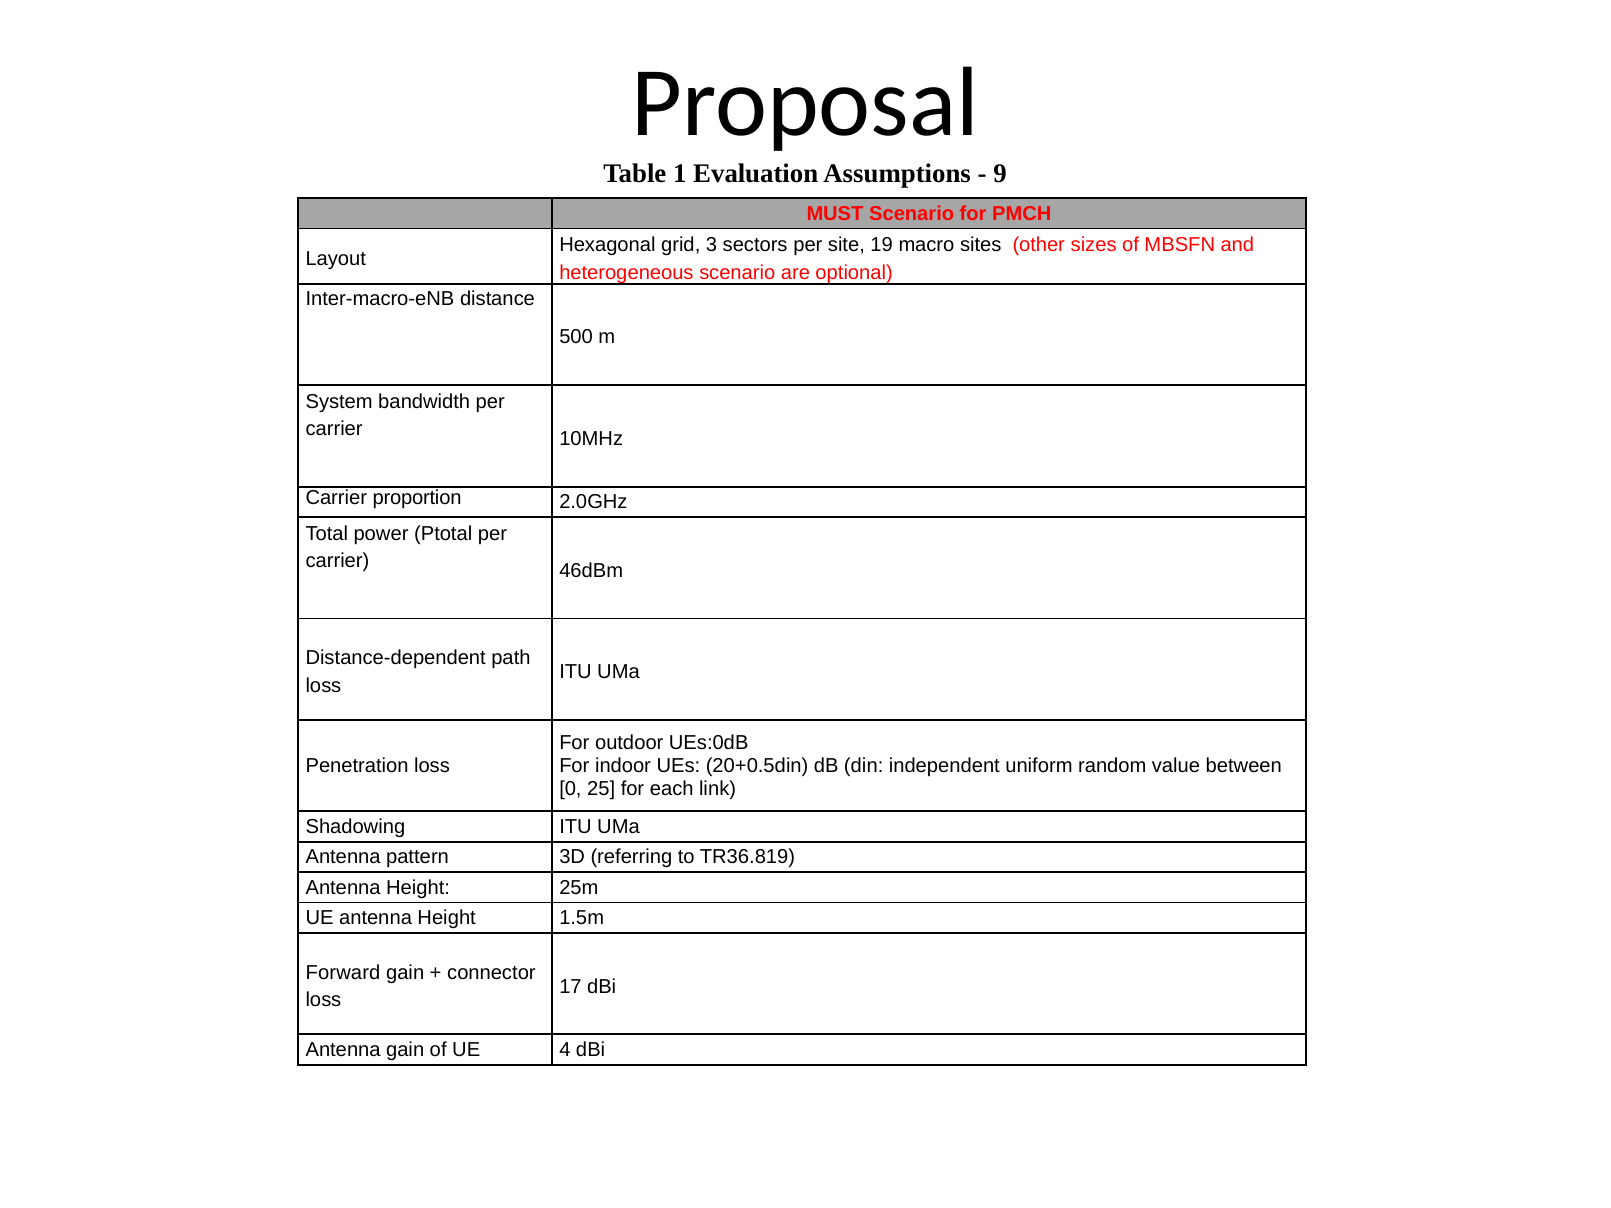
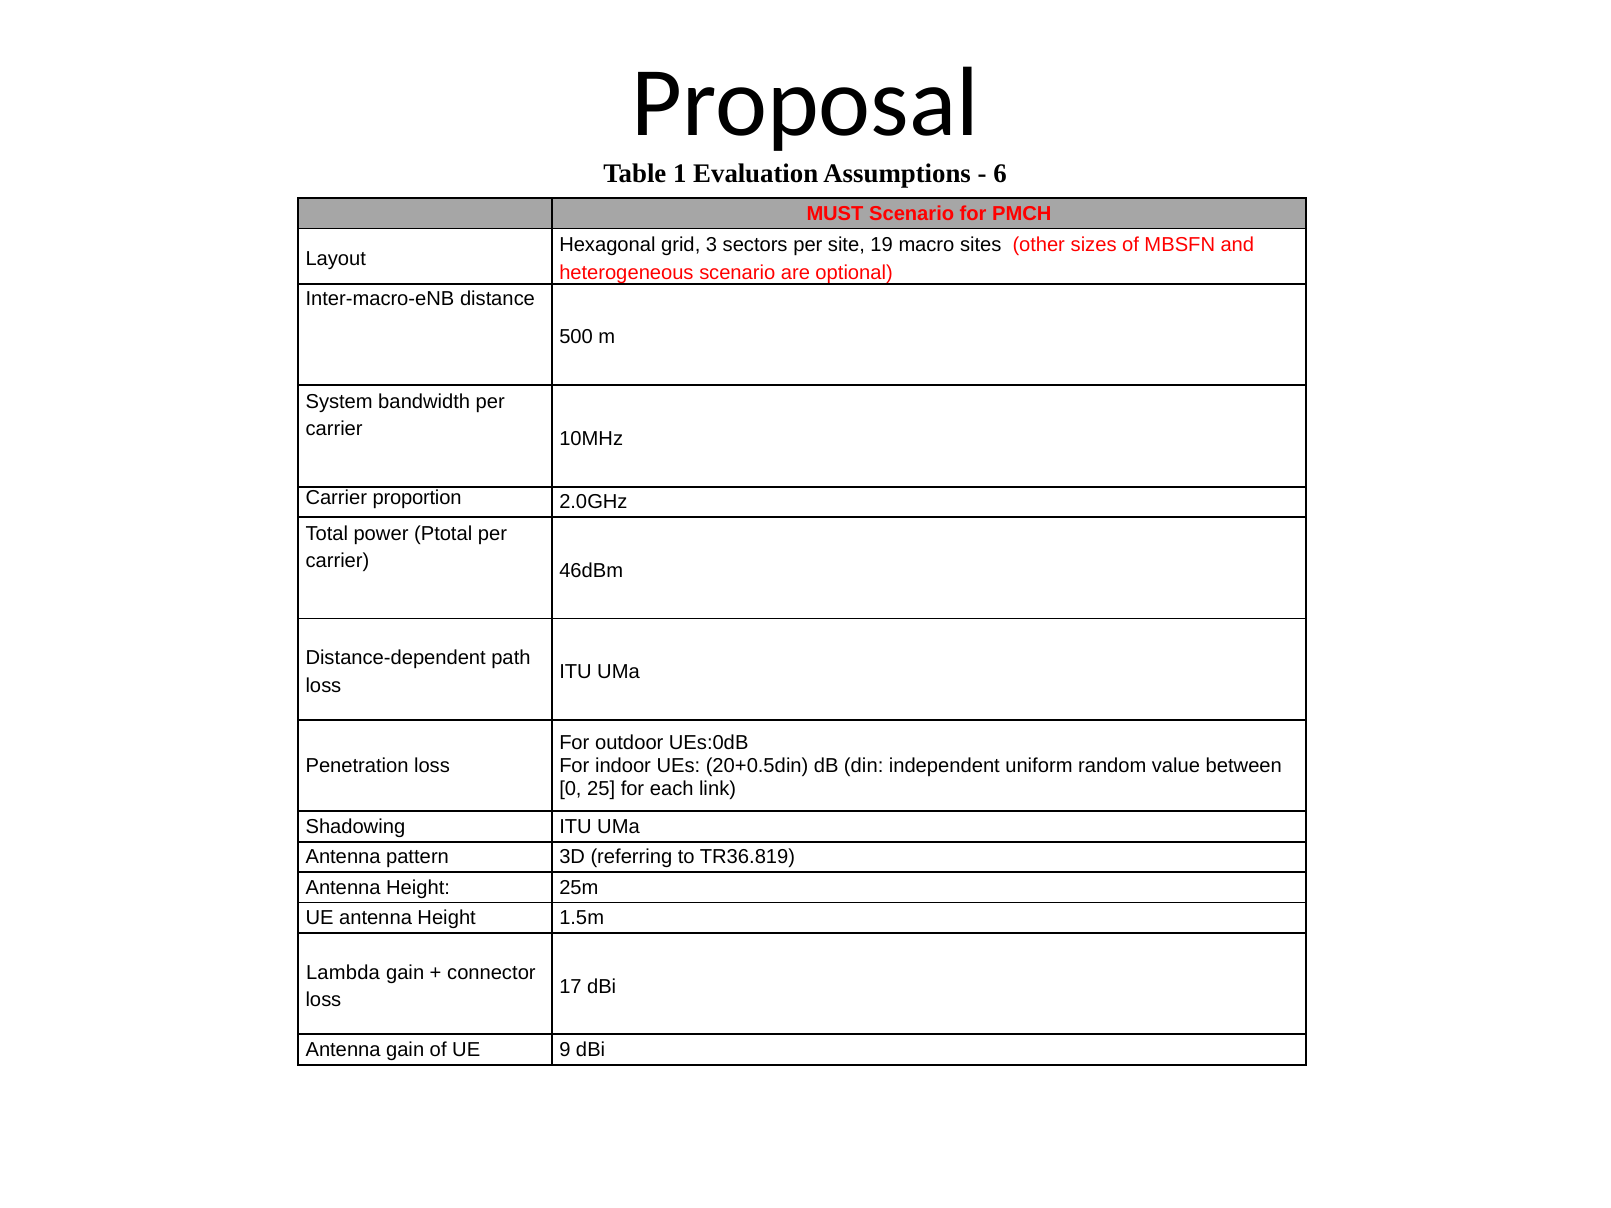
9: 9 -> 6 (1000, 174)
Forward: Forward -> Lambda (343, 973)
4: 4 -> 9 (565, 1050)
